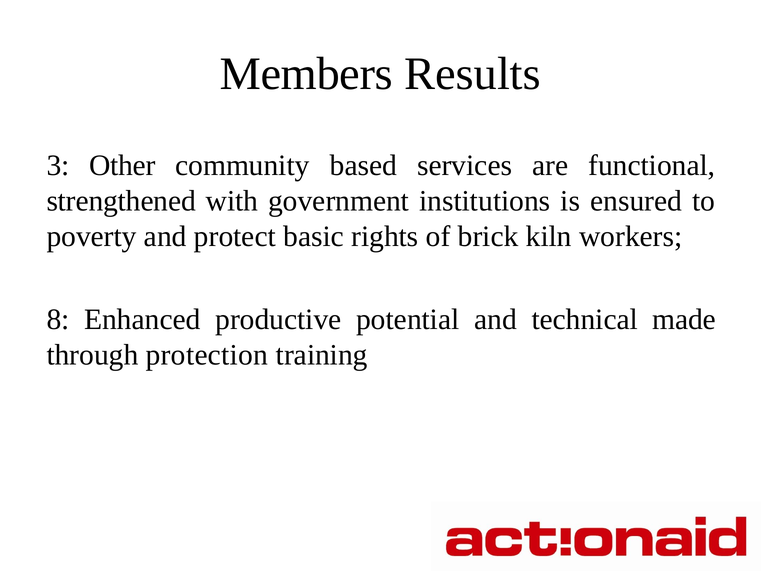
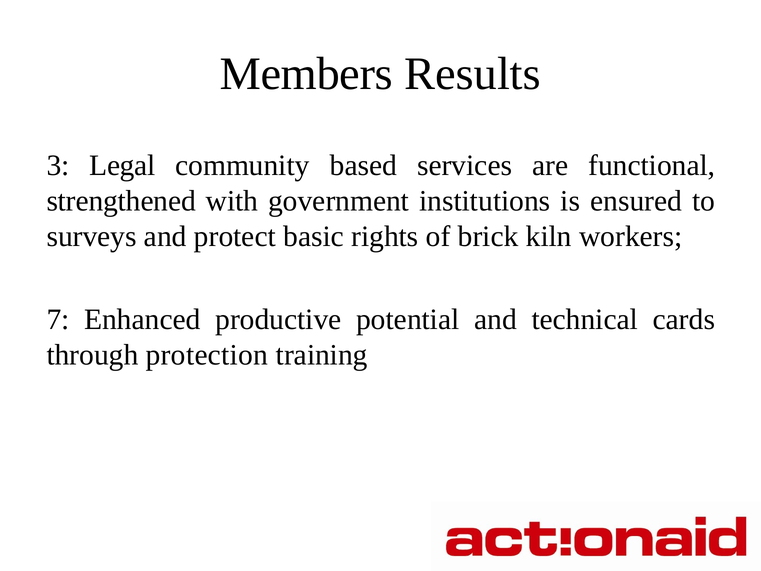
Other: Other -> Legal (122, 165)
poverty: poverty -> surveys (92, 236)
8: 8 -> 7 (58, 319)
made: made -> cards (684, 319)
